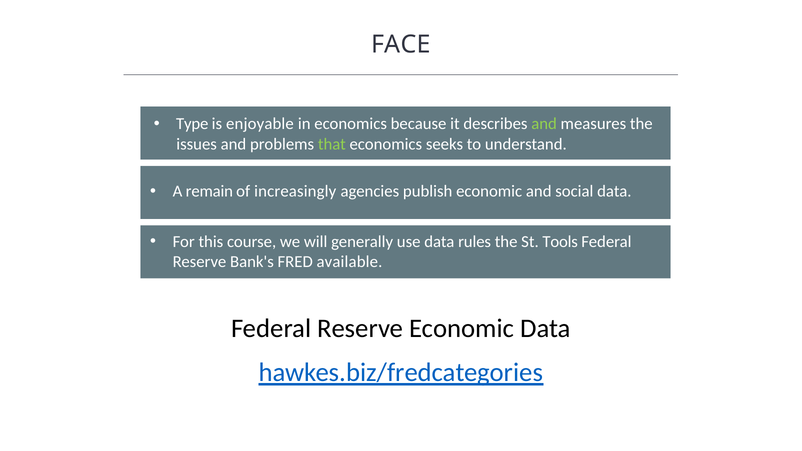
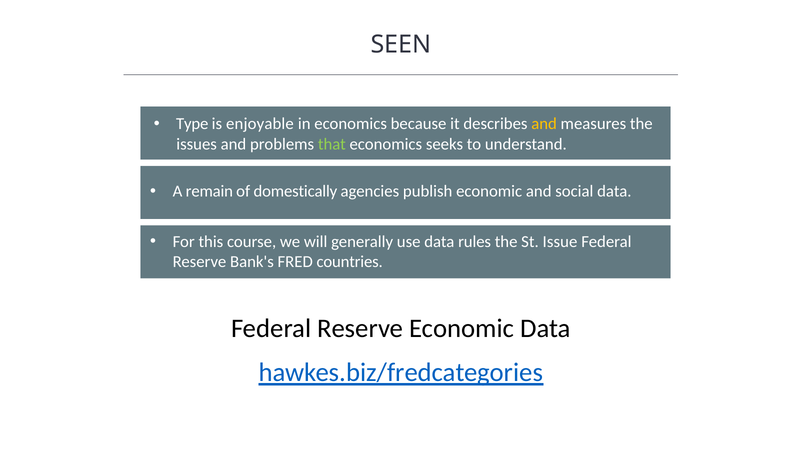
FACE: FACE -> SEEN (401, 45)
and colour: light green -> yellow (544, 124)
increasingly: increasingly -> domestically (295, 192)
Tools: Tools -> Issue (560, 242)
available: available -> countries (350, 262)
